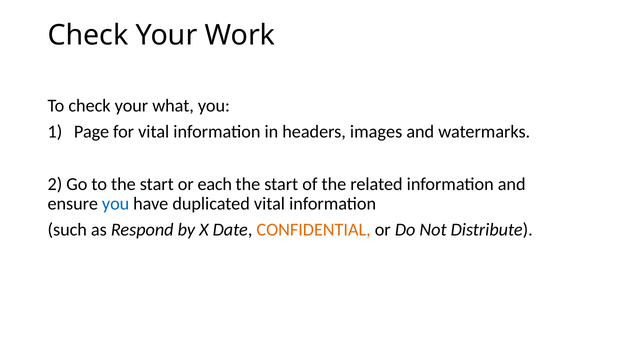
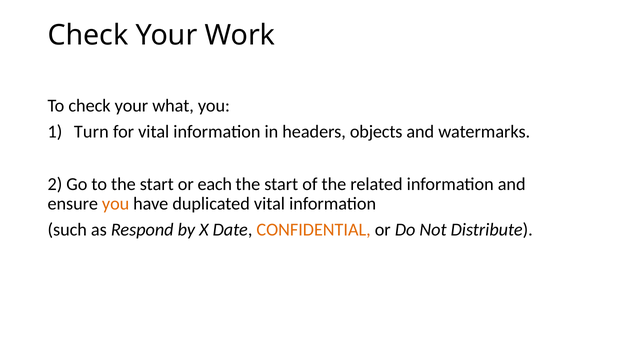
Page: Page -> Turn (91, 132)
images: images -> objects (376, 132)
you colour: blue -> orange (116, 204)
